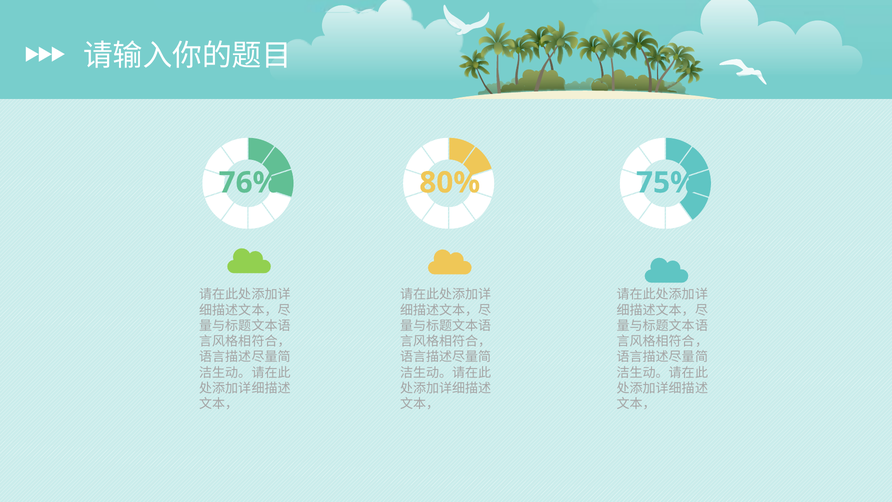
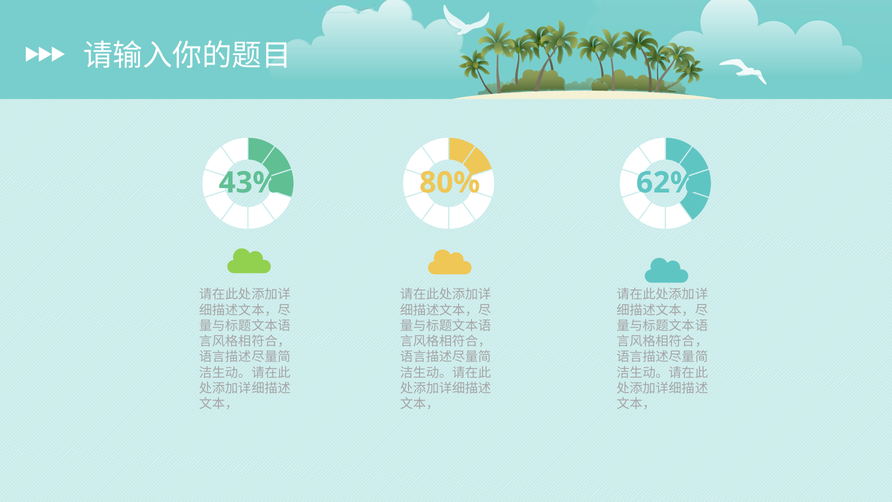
76%: 76% -> 43% (249, 183)
75%: 75% -> 62% (666, 183)
